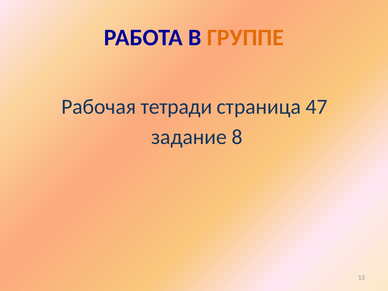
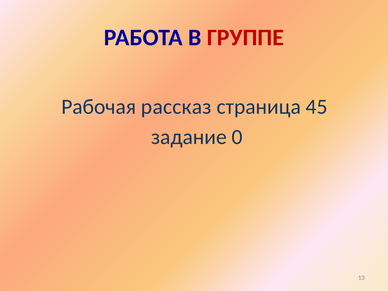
ГРУППЕ colour: orange -> red (245, 38)
тетради: тетради -> рассказ (176, 107)
47: 47 -> 45 (317, 107)
8: 8 -> 0 (237, 137)
